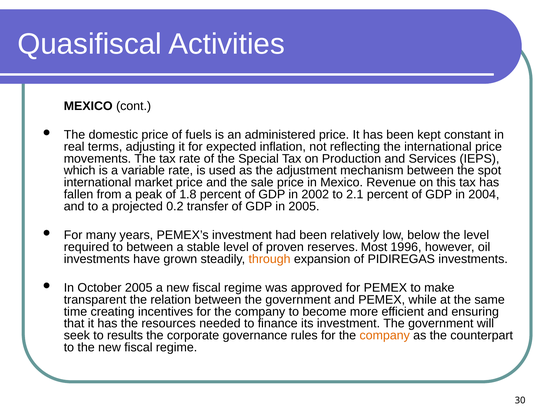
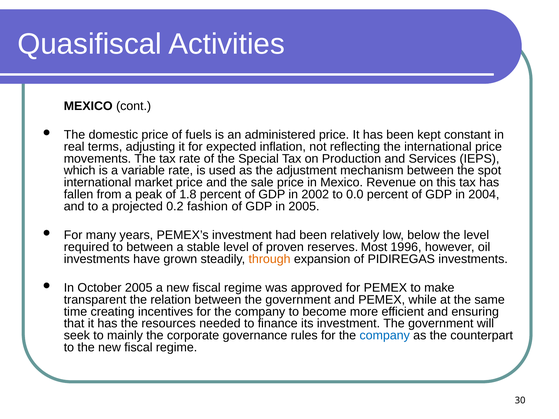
2.1: 2.1 -> 0.0 (355, 195)
transfer: transfer -> fashion (208, 206)
results: results -> mainly (125, 336)
company colour: orange -> blue (385, 336)
